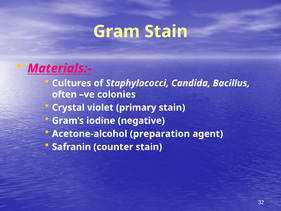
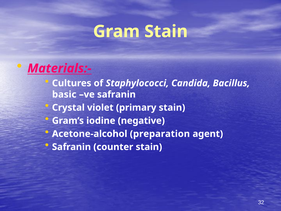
often: often -> basic (64, 94)
ve colonies: colonies -> safranin (116, 94)
